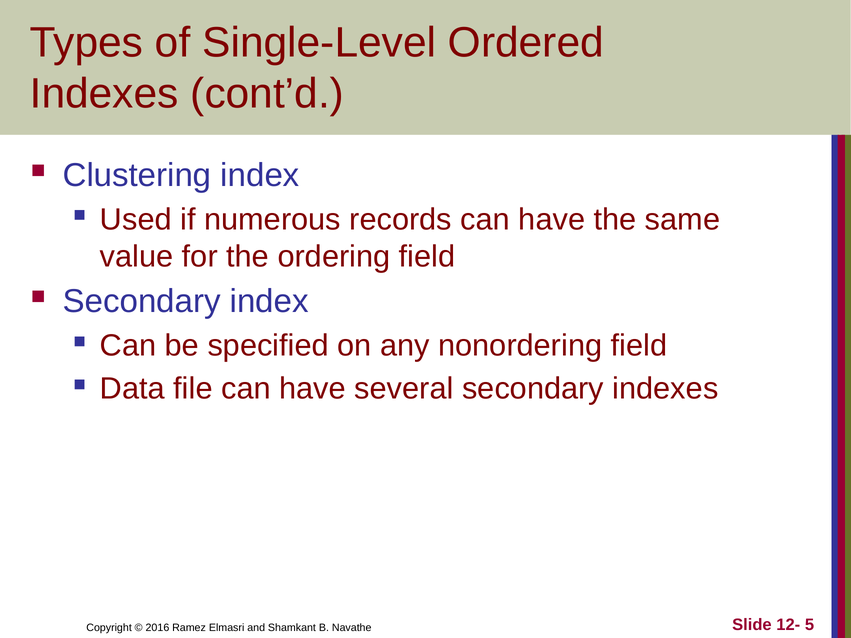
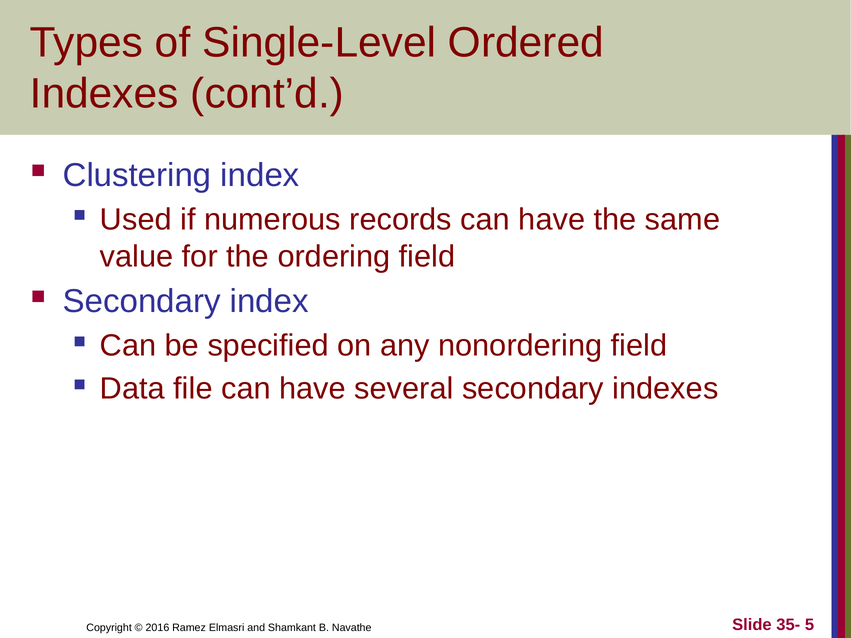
12-: 12- -> 35- (788, 625)
